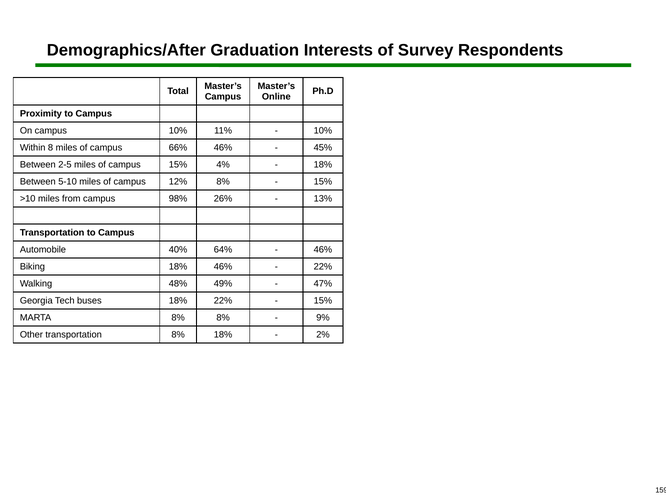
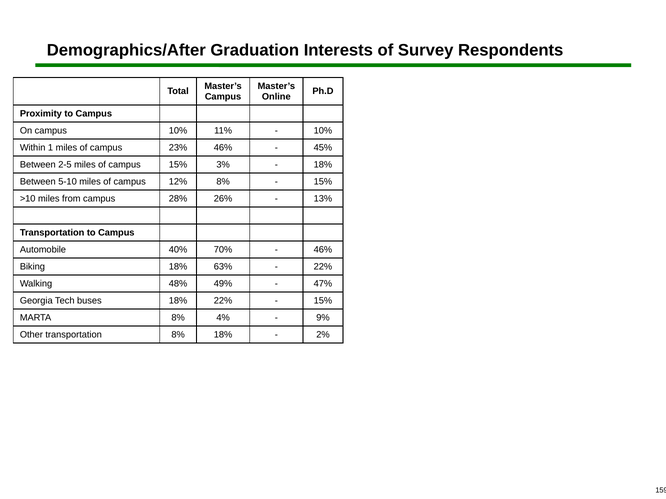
8: 8 -> 1 (51, 148)
66%: 66% -> 23% (178, 148)
4%: 4% -> 3% (223, 165)
98%: 98% -> 28% (178, 199)
64%: 64% -> 70% (223, 250)
18% 46%: 46% -> 63% (223, 267)
8% 8%: 8% -> 4% (223, 318)
